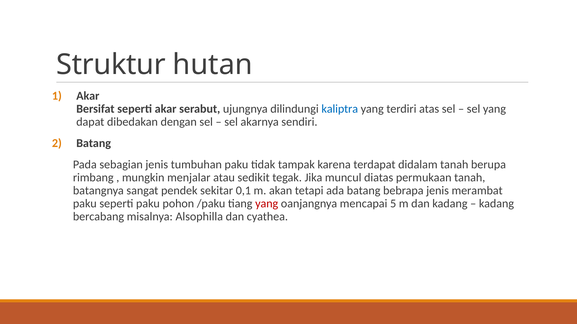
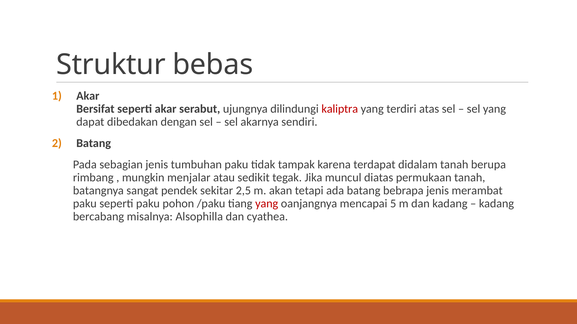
hutan: hutan -> bebas (213, 65)
kaliptra colour: blue -> red (340, 109)
0,1: 0,1 -> 2,5 (243, 191)
